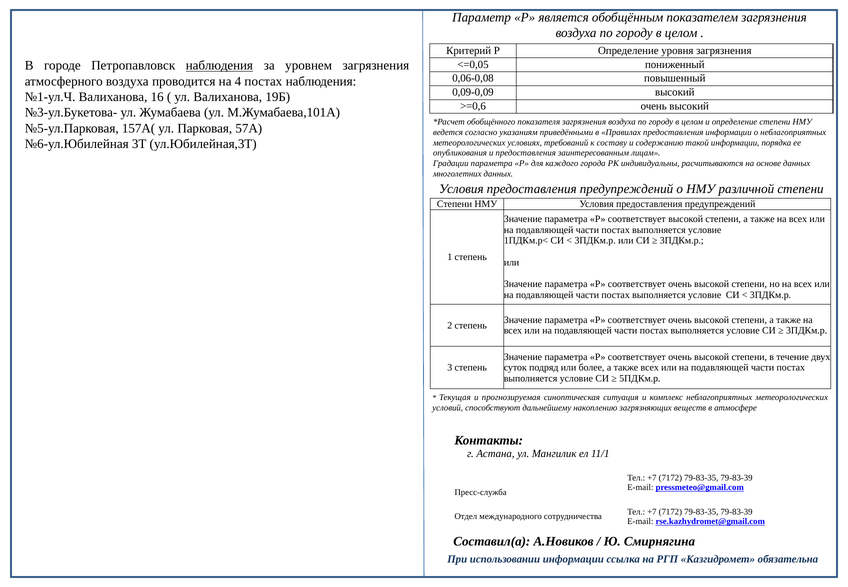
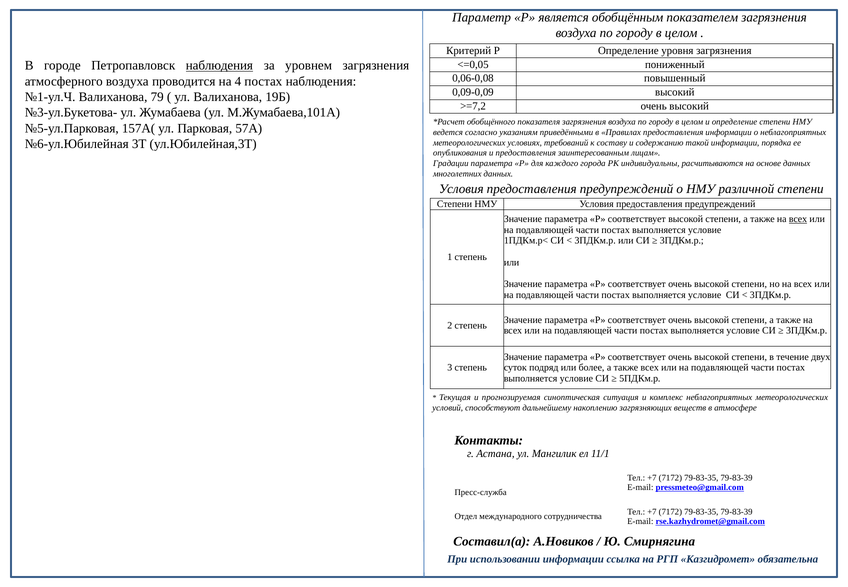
16: 16 -> 79 (157, 97)
>=0,6: >=0,6 -> >=7,2 (473, 106)
всех underline: none -> present (798, 219)
